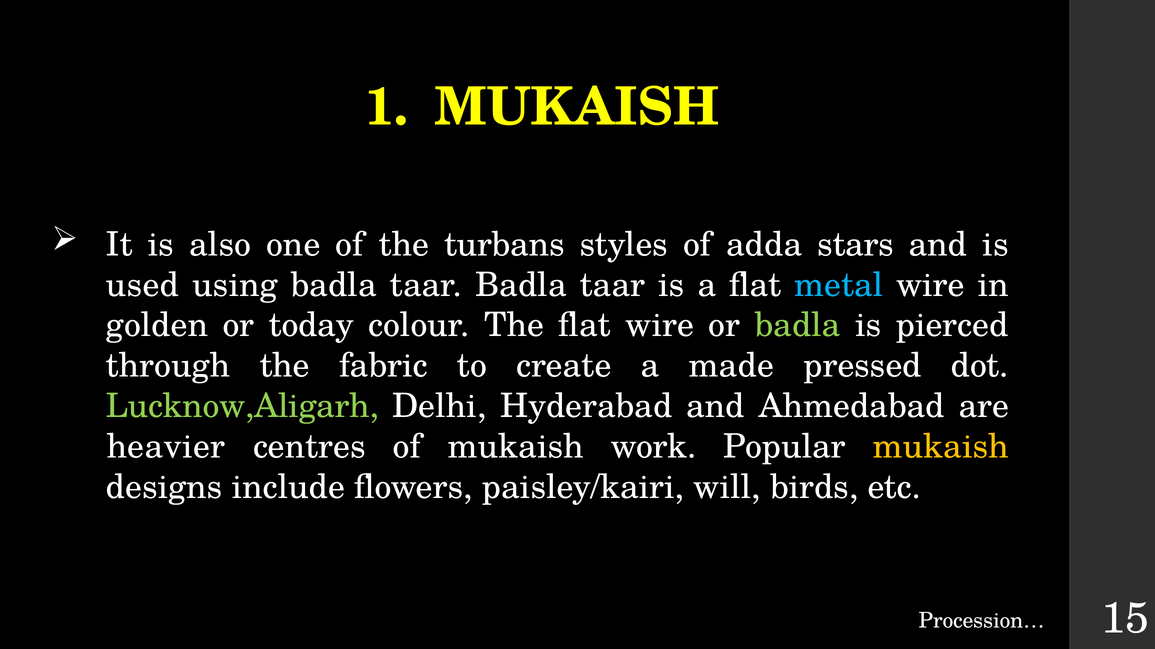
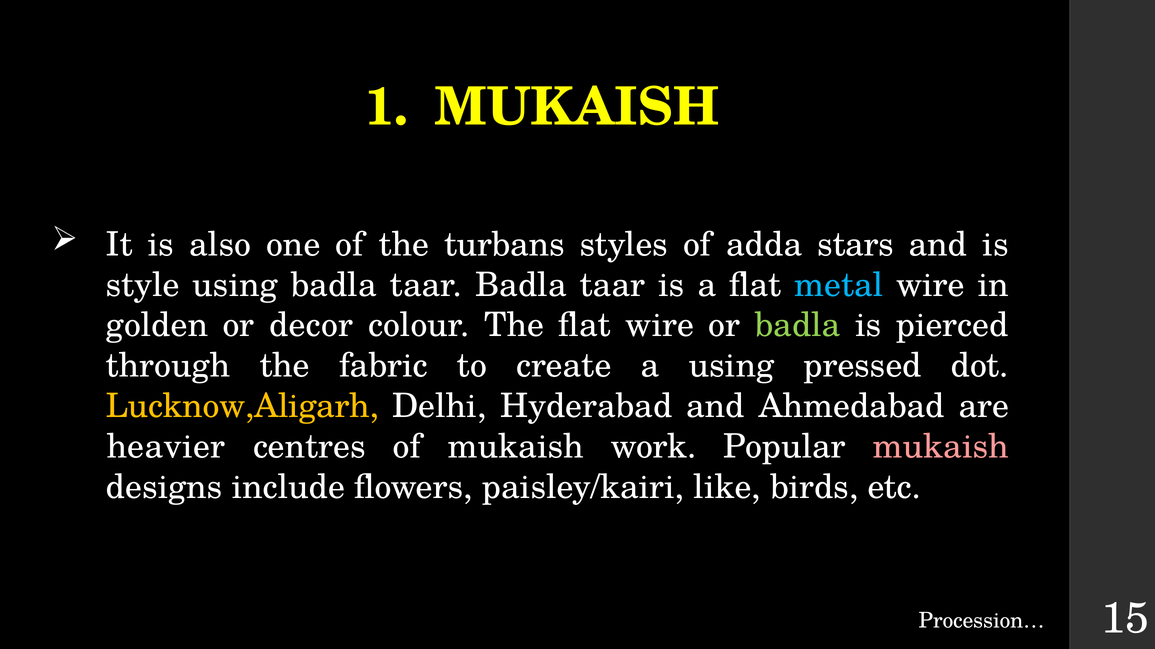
used: used -> style (143, 285)
today: today -> decor (311, 326)
a made: made -> using (731, 366)
Lucknow,Aligarh colour: light green -> yellow (242, 407)
mukaish colour: yellow -> pink (941, 447)
will: will -> like (727, 488)
